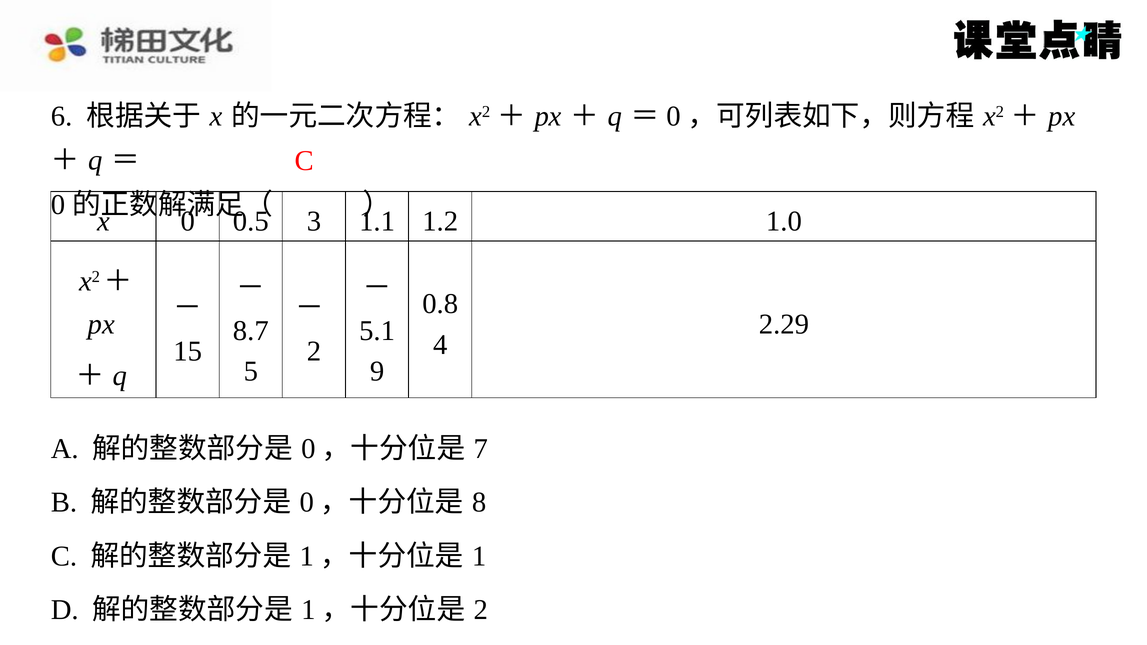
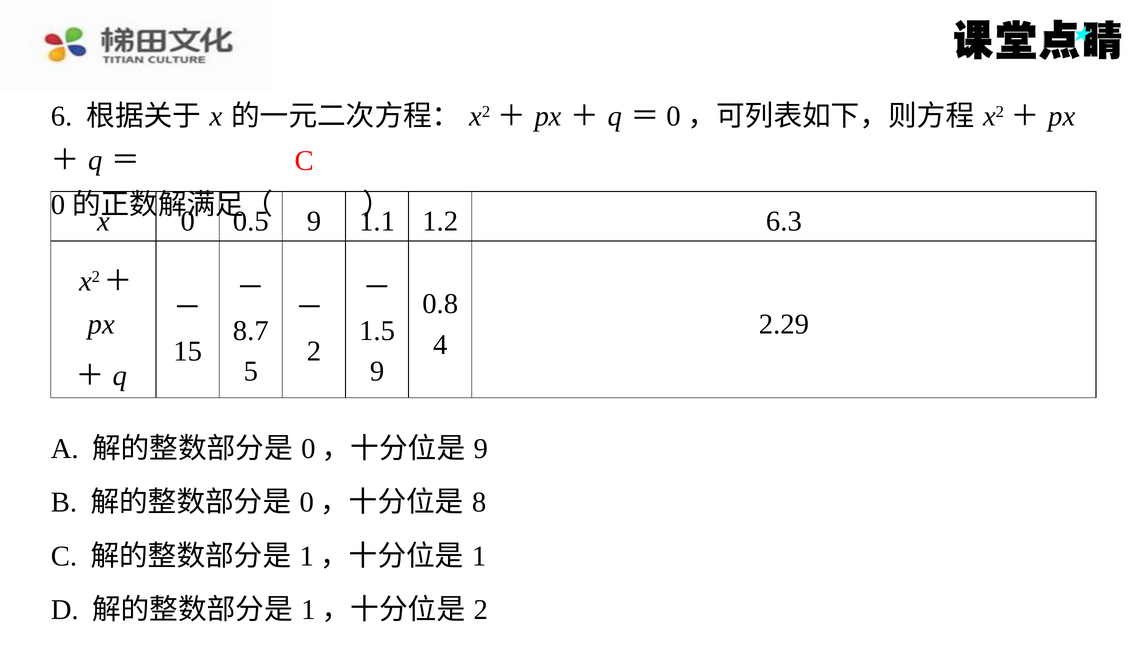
3: 3 -> 9 (314, 221)
1.0: 1.0 -> 6.3 (784, 221)
5.1: 5.1 -> 1.5 (377, 331)
7: 7 -> 9 (481, 449)
